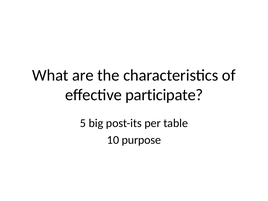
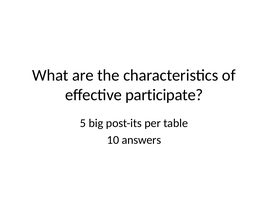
purpose: purpose -> answers (141, 140)
